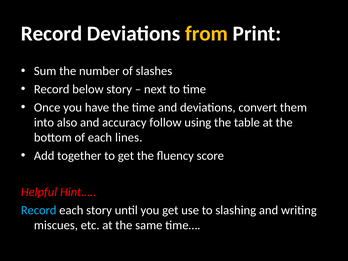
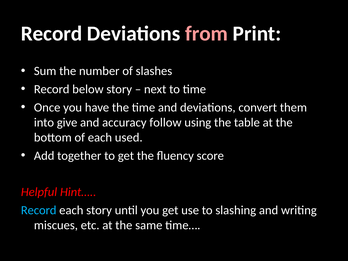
from colour: yellow -> pink (207, 34)
also: also -> give (67, 122)
lines: lines -> used (129, 138)
